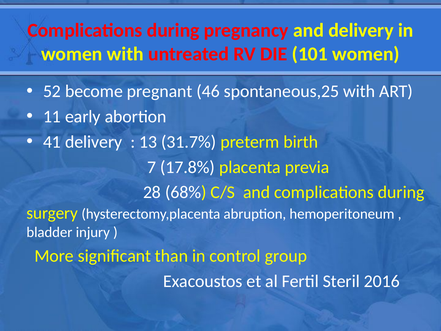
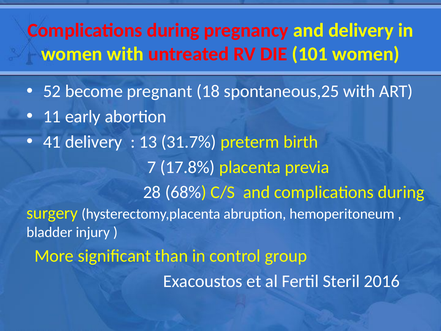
46: 46 -> 18 (208, 91)
